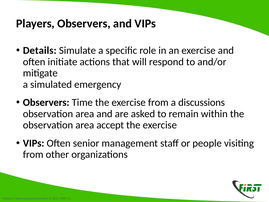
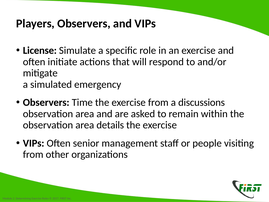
Details: Details -> License (40, 50)
accept: accept -> details (110, 125)
